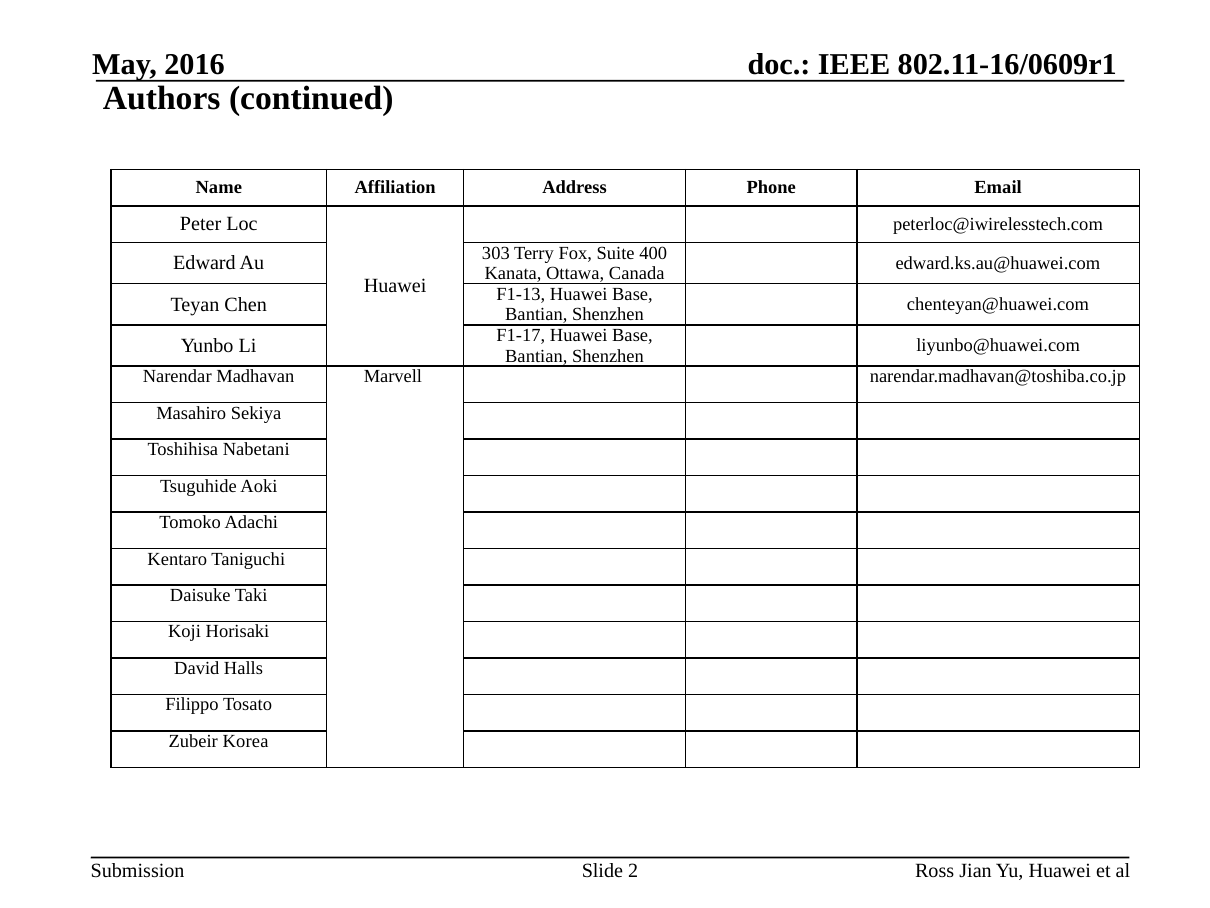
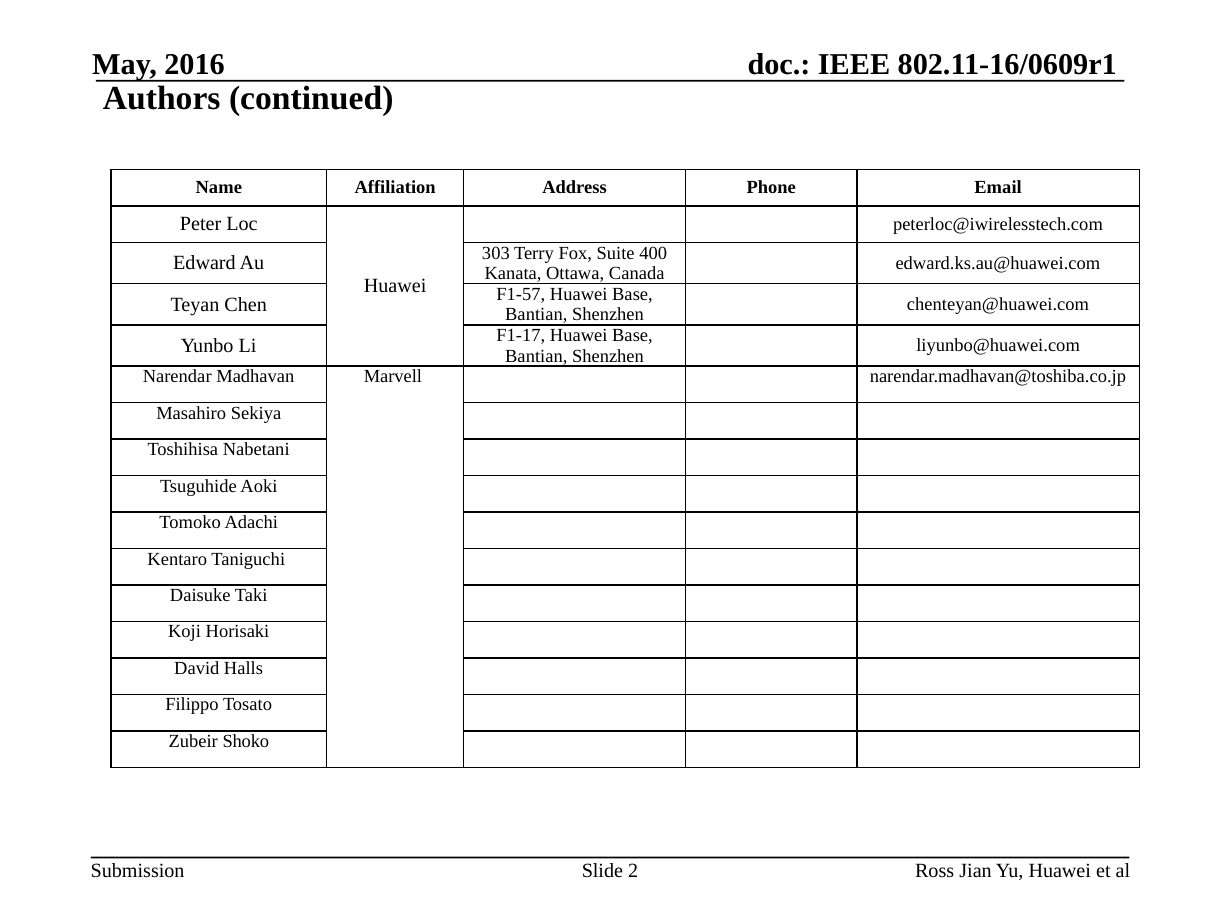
F1-13: F1-13 -> F1-57 (521, 294)
Korea: Korea -> Shoko (246, 741)
